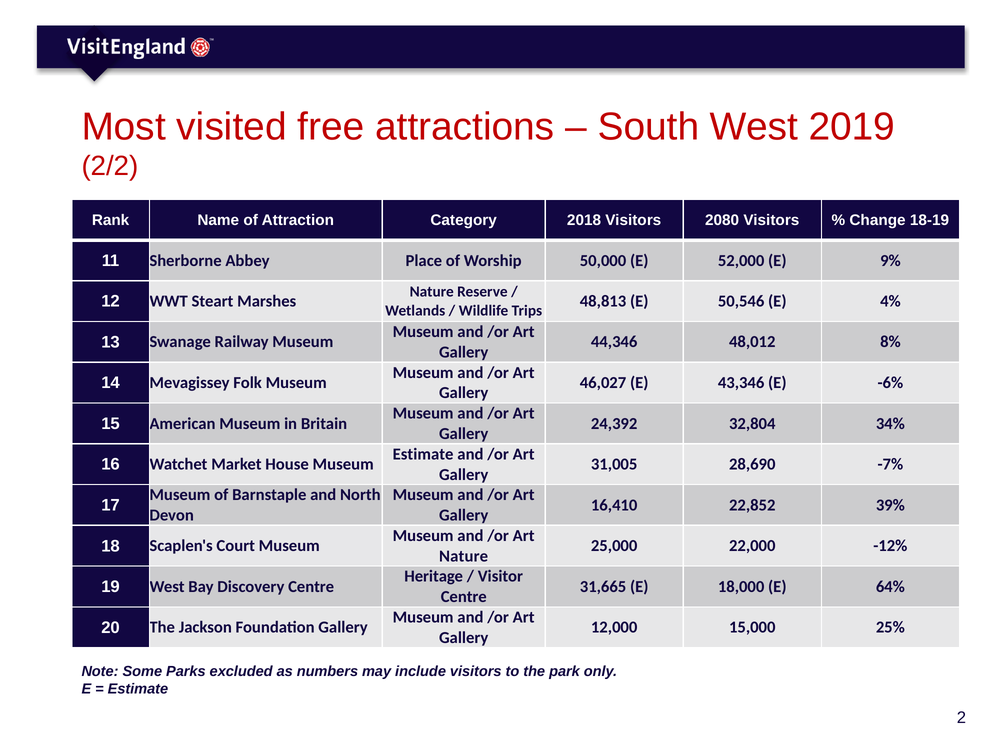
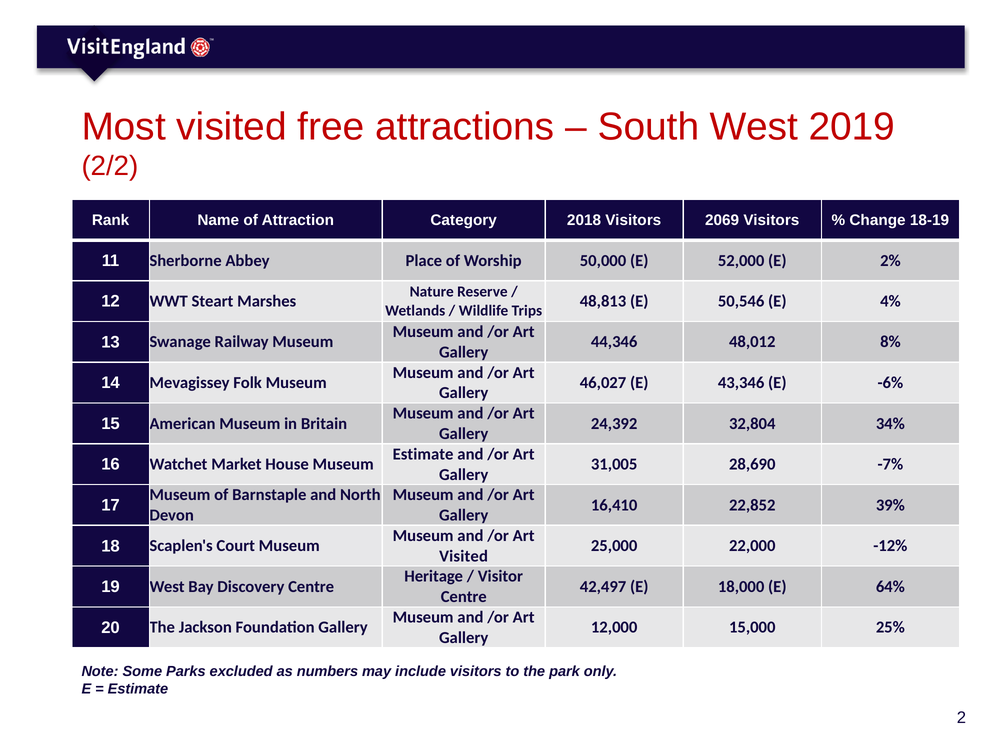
2080: 2080 -> 2069 (722, 220)
9%: 9% -> 2% (890, 260)
Nature: Nature -> Visited (464, 556)
31,665: 31,665 -> 42,497 (603, 586)
